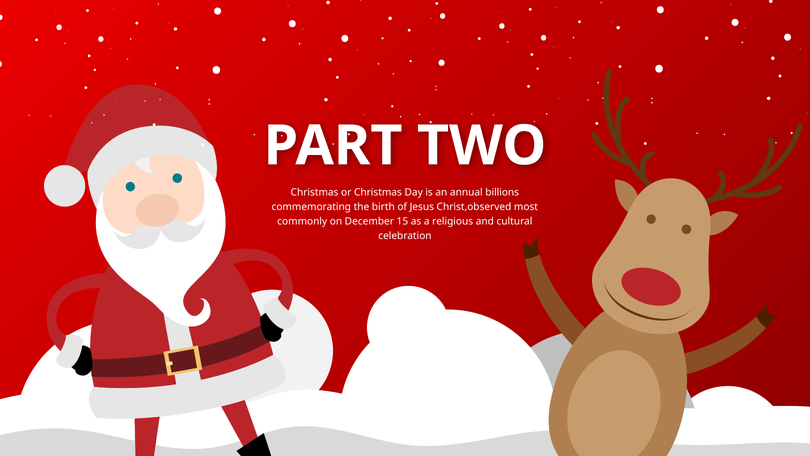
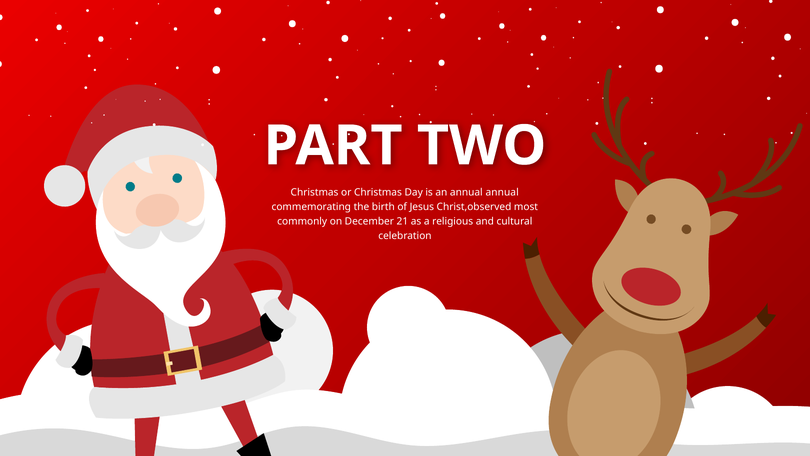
annual billions: billions -> annual (502, 192)
15: 15 -> 21 (402, 221)
